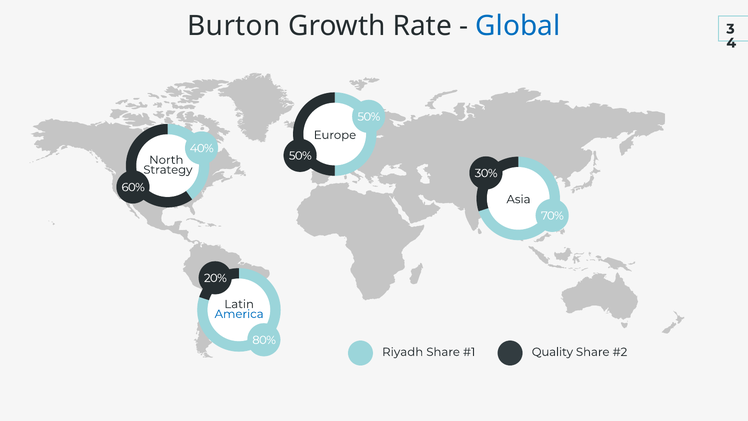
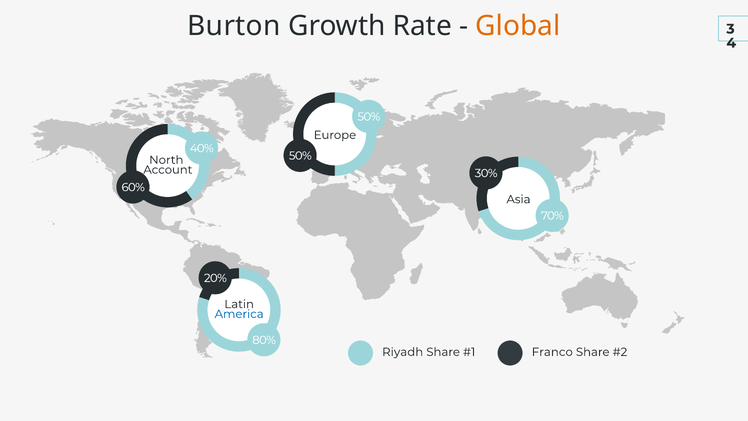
Global colour: blue -> orange (518, 26)
Strategy: Strategy -> Account (168, 170)
Quality: Quality -> Franco (552, 352)
